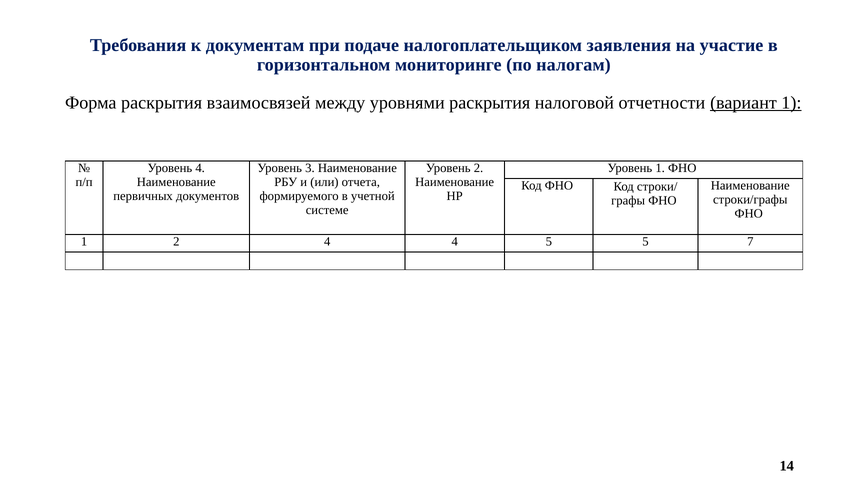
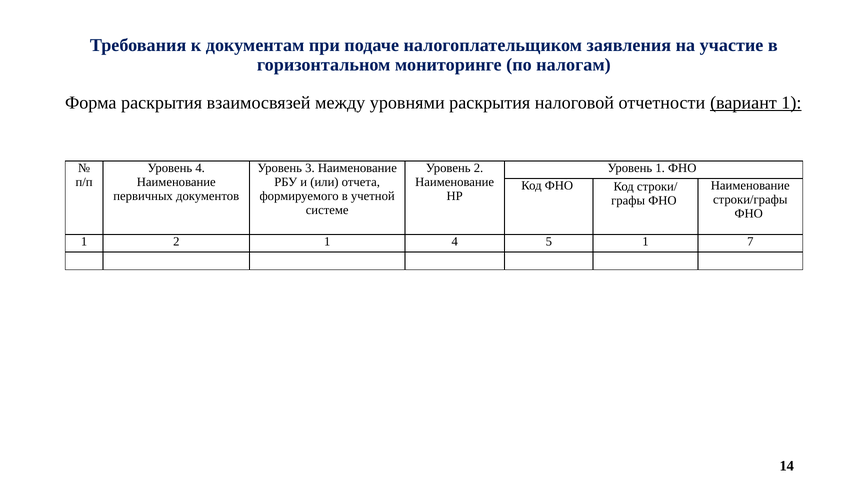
2 4: 4 -> 1 (327, 242)
5 5: 5 -> 1 (646, 242)
